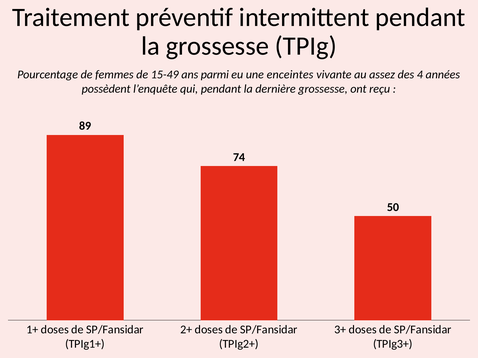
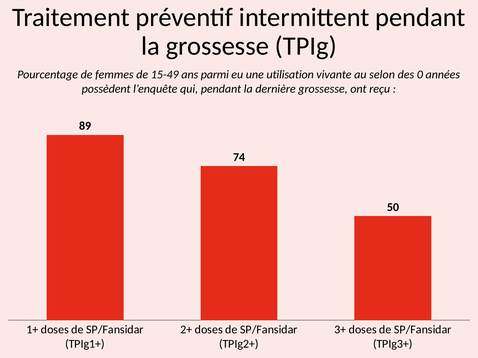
enceintes: enceintes -> utilisation (290, 75)
assez: assez -> selon (382, 75)
4: 4 -> 0 (420, 75)
